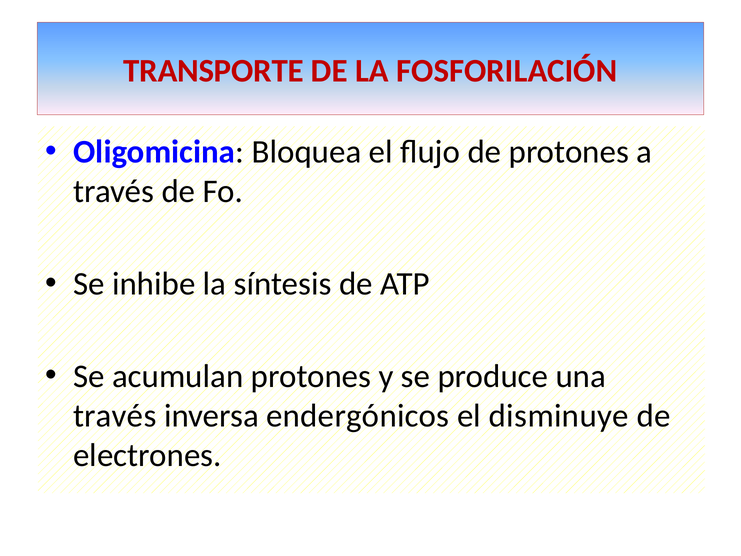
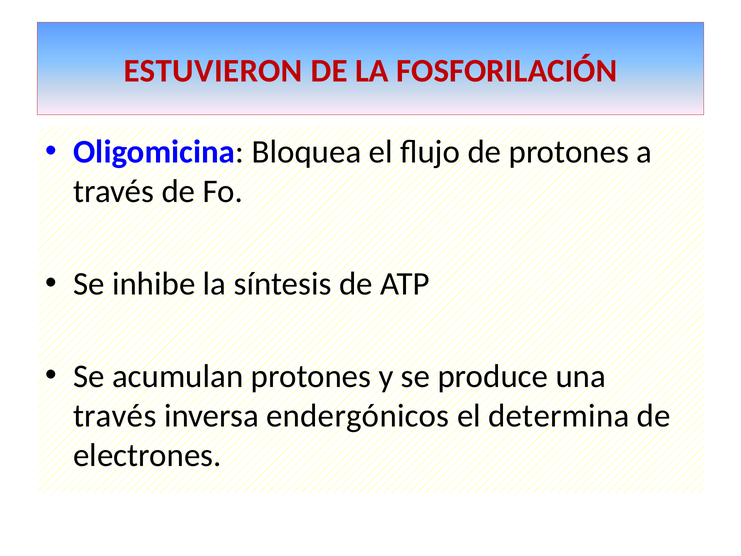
TRANSPORTE: TRANSPORTE -> ESTUVIERON (213, 71)
disminuye: disminuye -> determina (559, 416)
